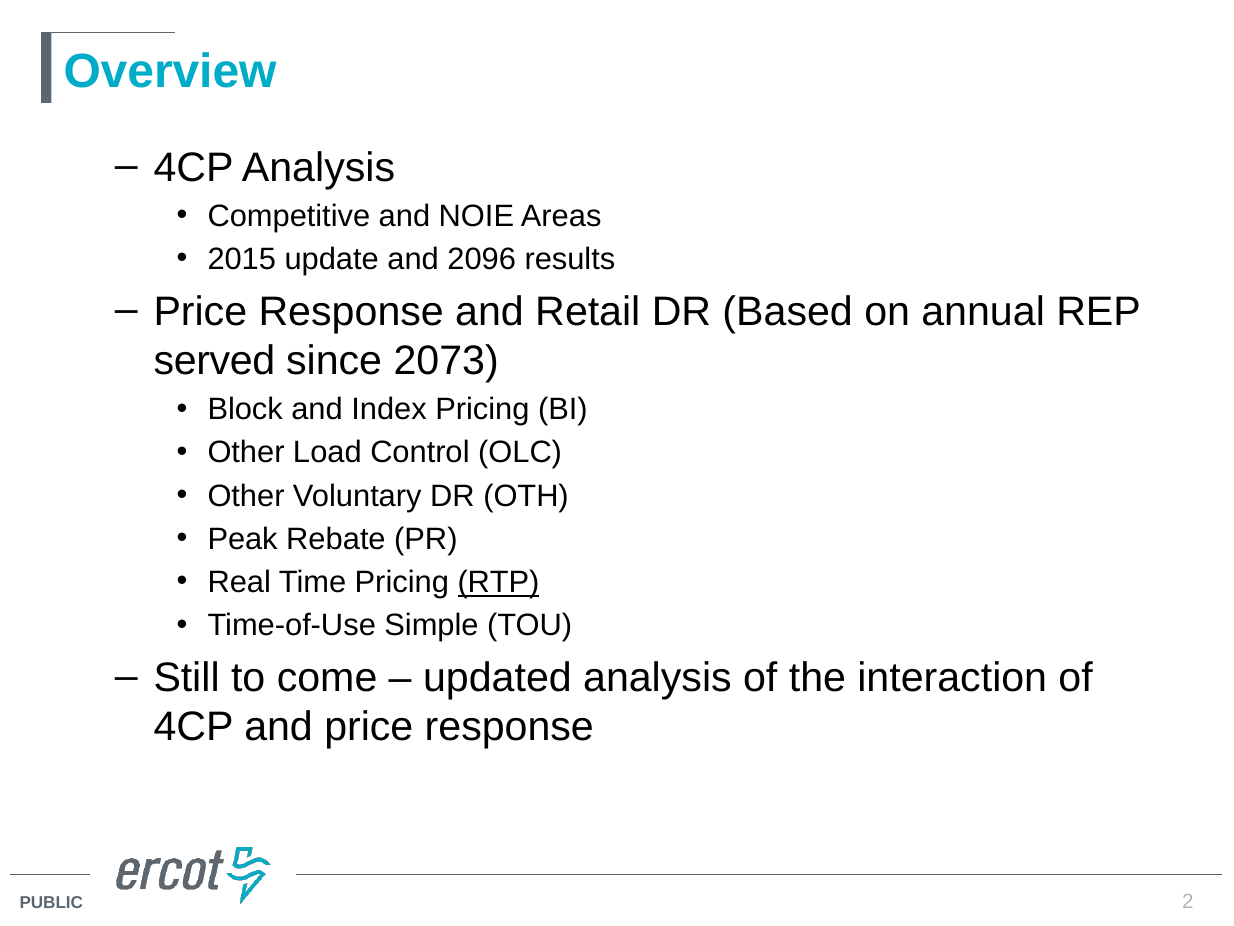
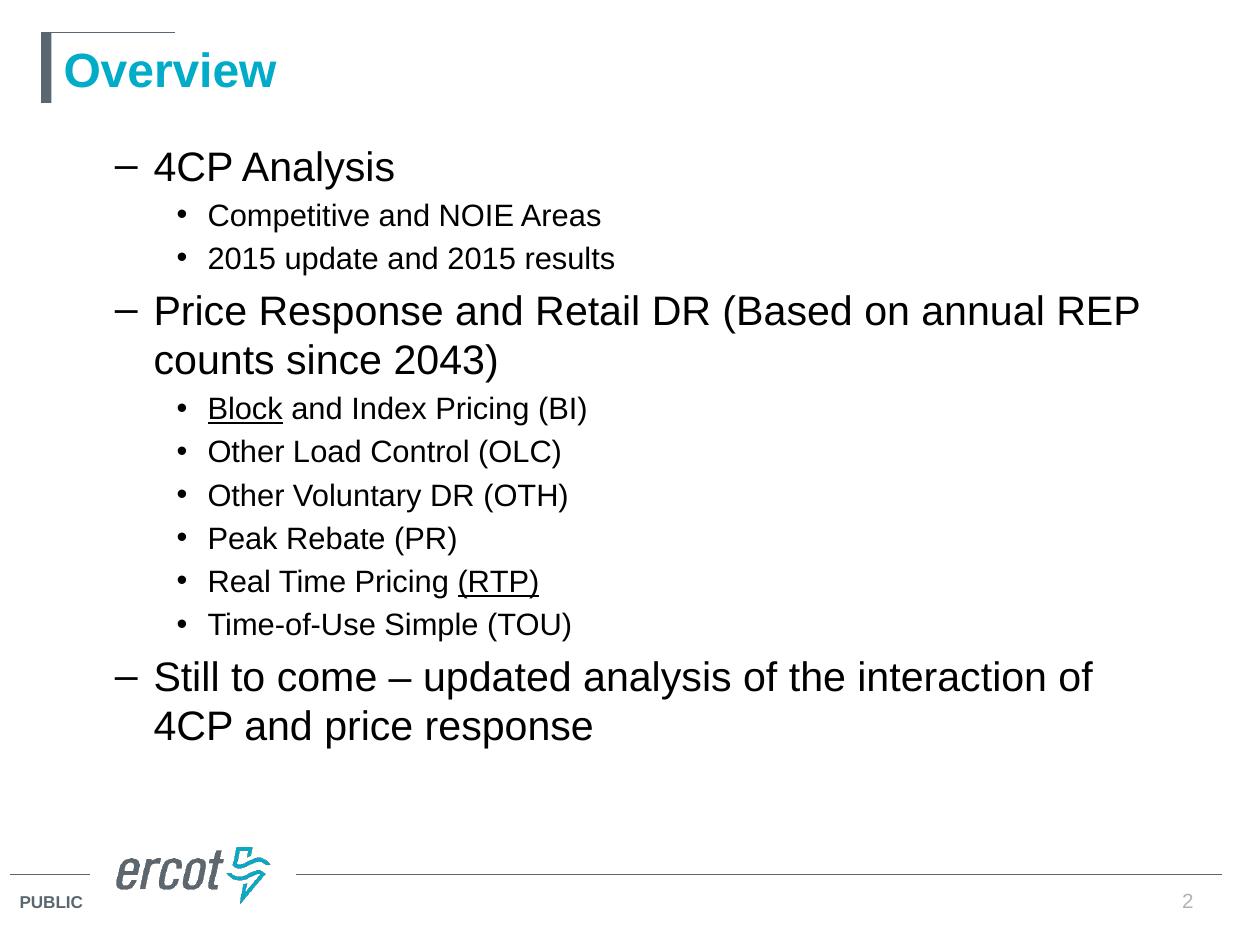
and 2096: 2096 -> 2015 (482, 259)
served: served -> counts (214, 361)
2073: 2073 -> 2043 (446, 361)
Block underline: none -> present (245, 409)
